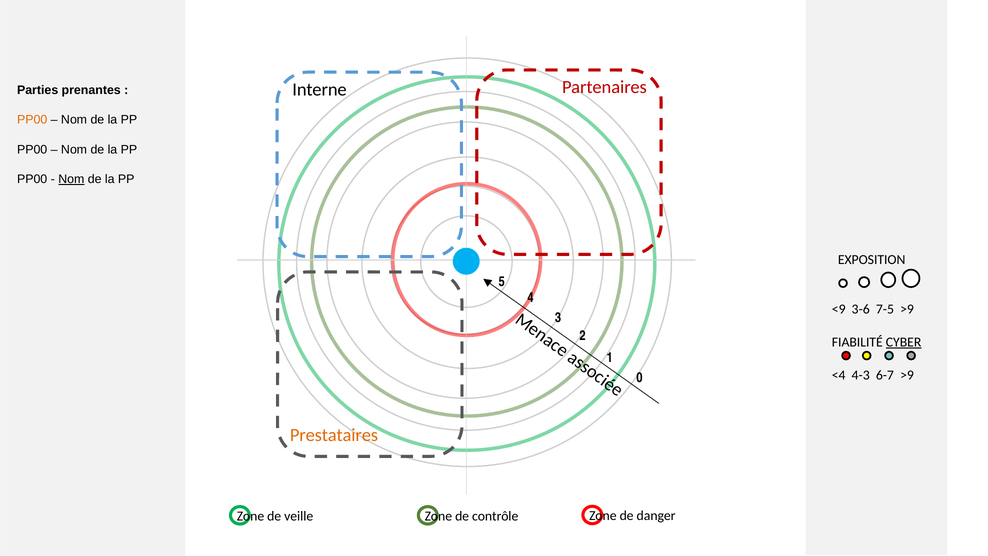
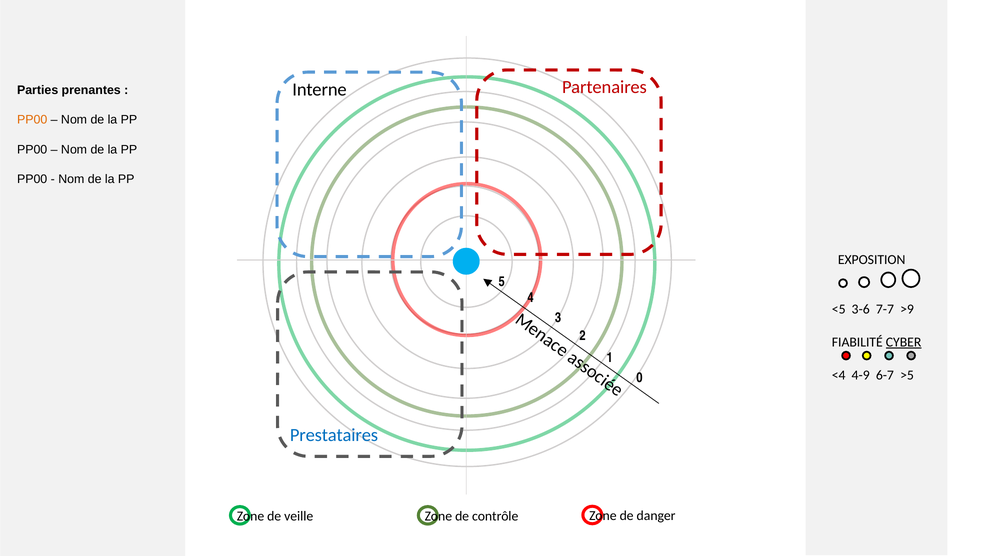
Nom underline: present -> none (71, 179)
<9: <9 -> <5 (839, 309)
7-5: 7-5 -> 7-7 (885, 309)
4-3: 4-3 -> 4-9 (861, 375)
6-7 >9: >9 -> >5 (907, 375)
Prestataires colour: orange -> blue (334, 435)
